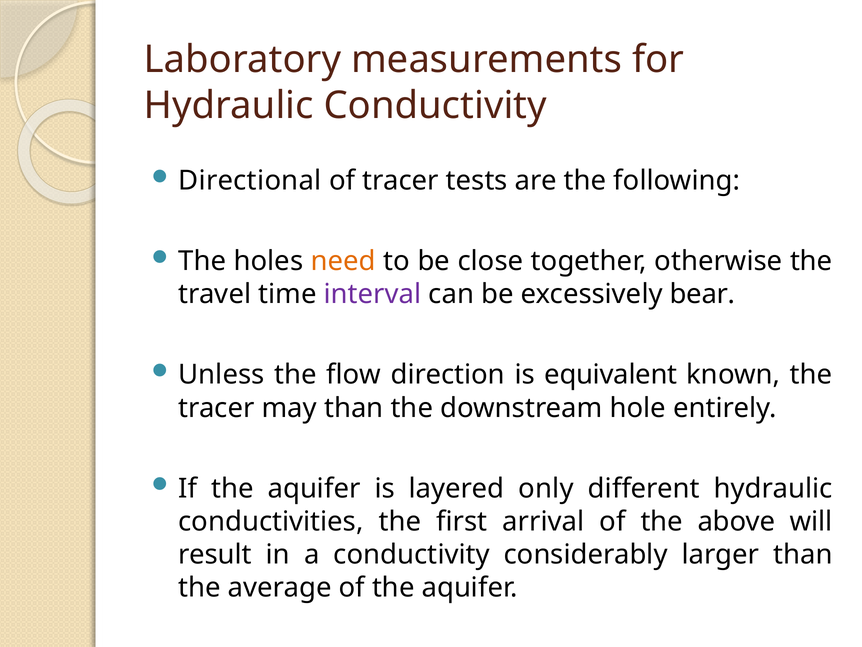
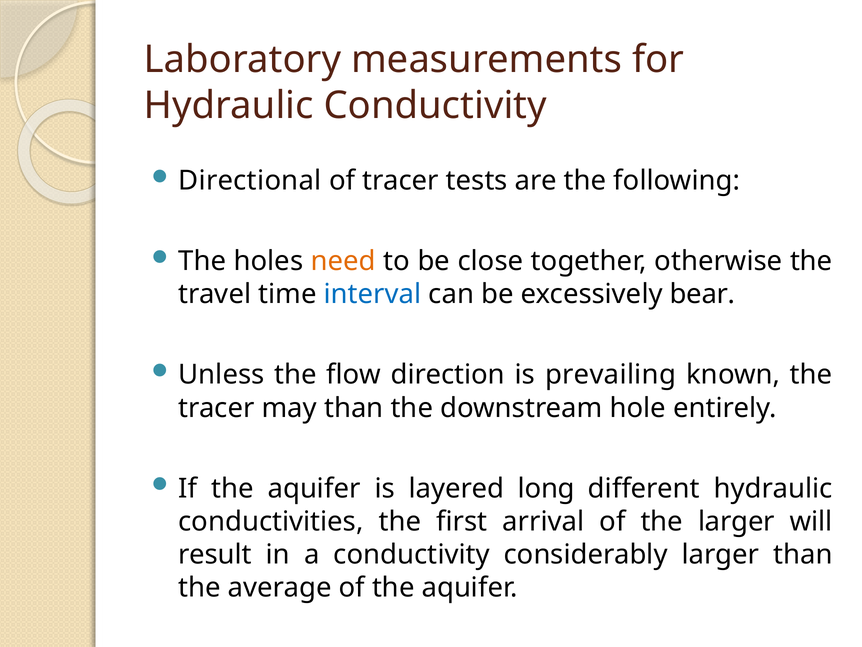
interval colour: purple -> blue (372, 294)
equivalent: equivalent -> prevailing (611, 375)
only: only -> long (546, 488)
the above: above -> larger (736, 521)
